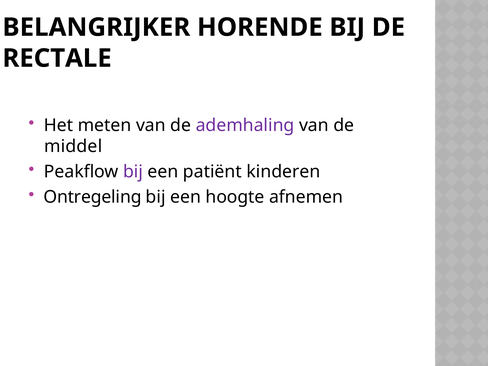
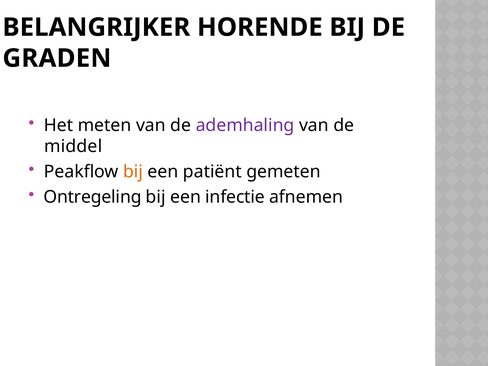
RECTALE: RECTALE -> GRADEN (57, 58)
bij colour: purple -> orange (133, 172)
kinderen: kinderen -> gemeten (284, 172)
hoogte: hoogte -> infectie (235, 197)
